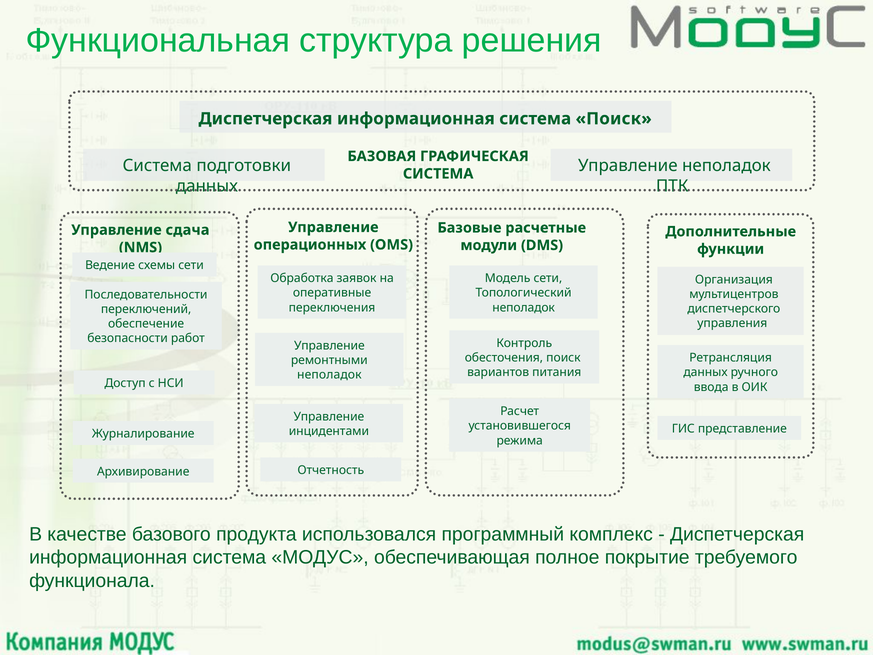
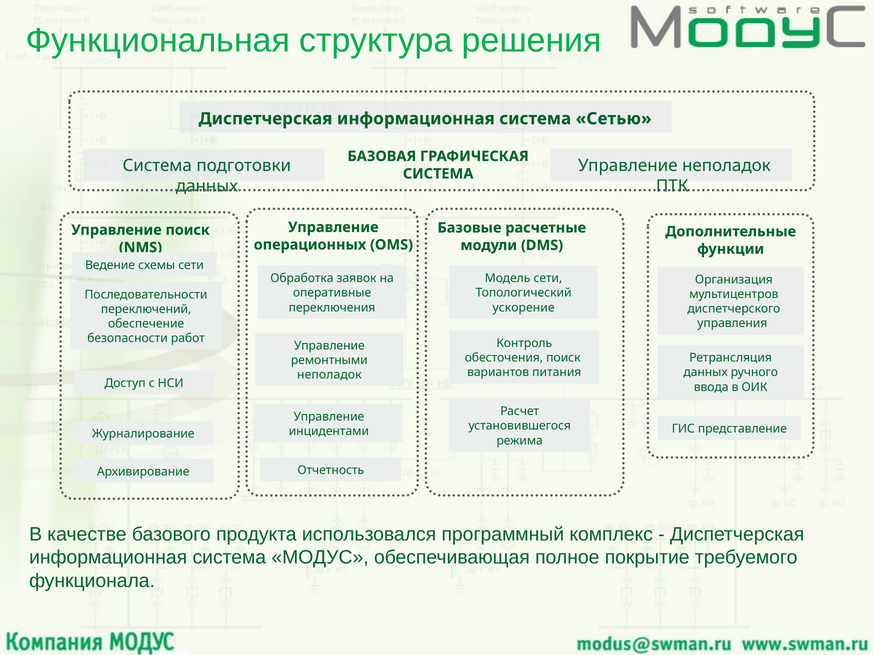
система Поиск: Поиск -> Сетью (614, 119)
Управление сдача: сдача -> поиск (188, 230)
неполадок: неполадок -> ускорение (524, 307)
